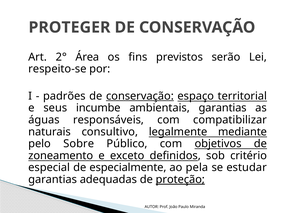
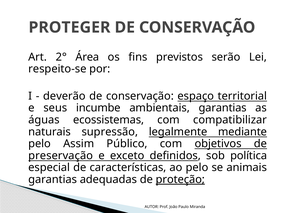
padrões: padrões -> deverão (64, 96)
conservação underline: present -> none (140, 96)
responsáveis: responsáveis -> ecossistemas (109, 120)
consultivo: consultivo -> supressão (110, 132)
Sobre: Sobre -> Assim (79, 144)
zoneamento: zoneamento -> preservação (61, 156)
critério: critério -> política (249, 156)
especialmente: especialmente -> características (128, 168)
ao pela: pela -> pelo (197, 168)
estudar: estudar -> animais (247, 168)
